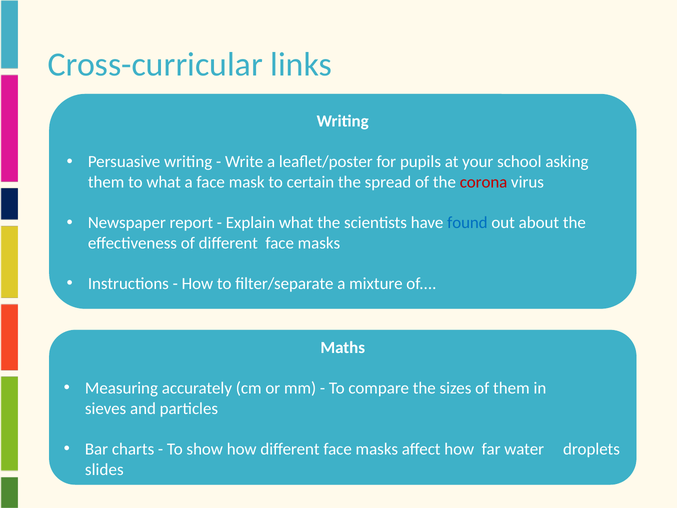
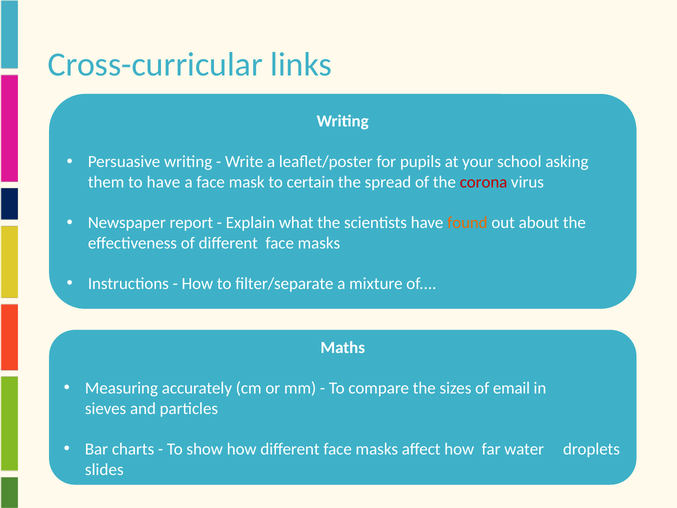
to what: what -> have (163, 182)
found colour: blue -> orange (467, 223)
of them: them -> email (511, 388)
